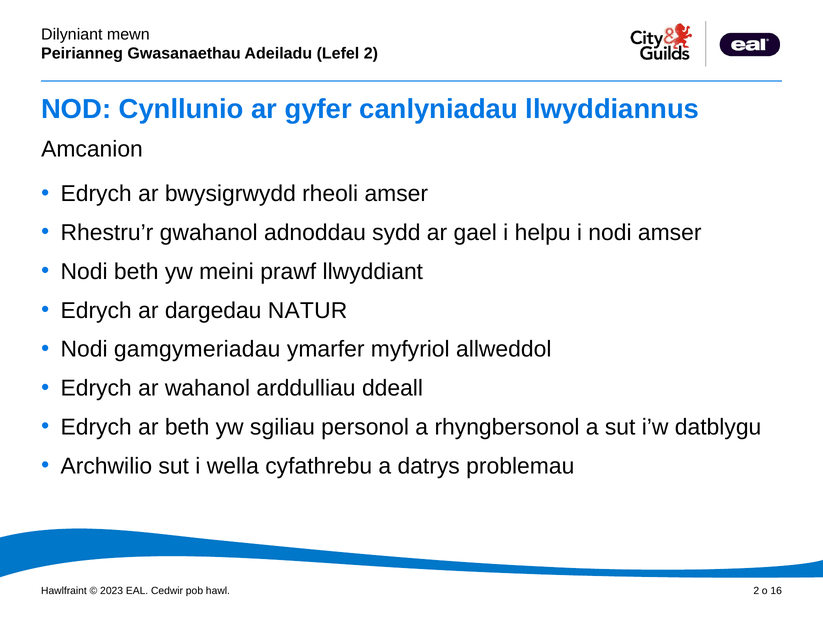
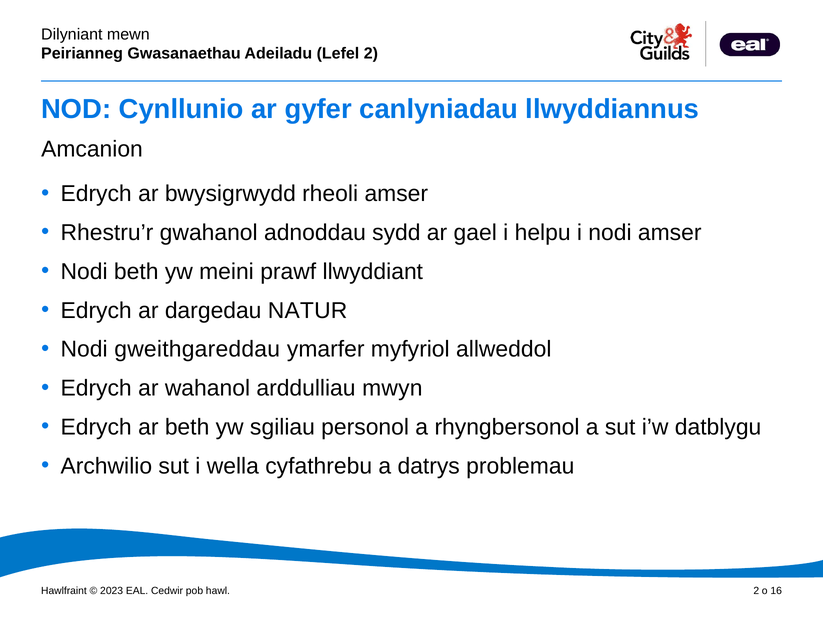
gamgymeriadau: gamgymeriadau -> gweithgareddau (197, 349)
ddeall: ddeall -> mwyn (392, 388)
